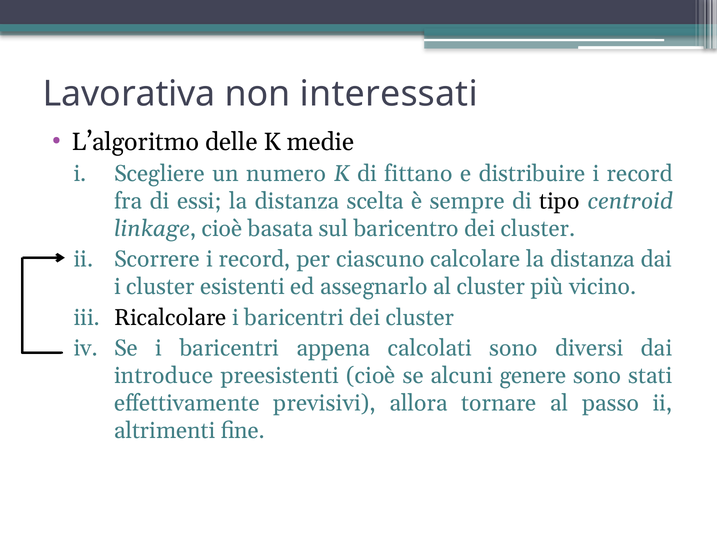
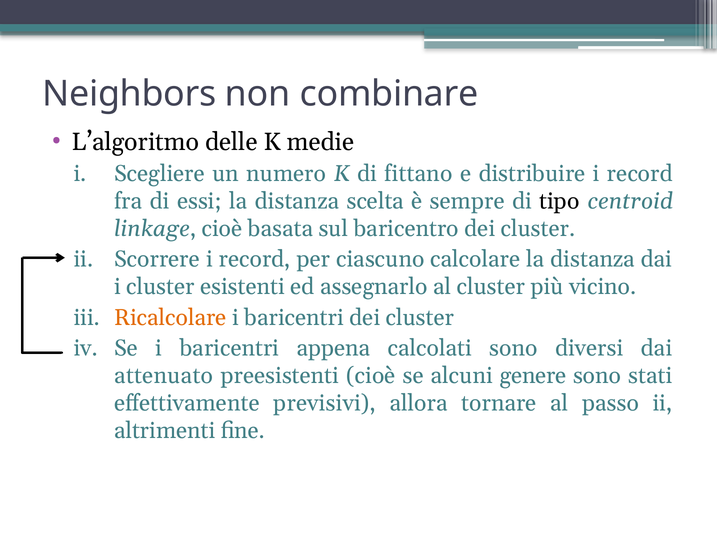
Lavorativa: Lavorativa -> Neighbors (129, 94)
interessati: interessati -> combinare (389, 94)
Ricalcolare colour: black -> orange (170, 317)
introduce: introduce -> attenuato (164, 375)
